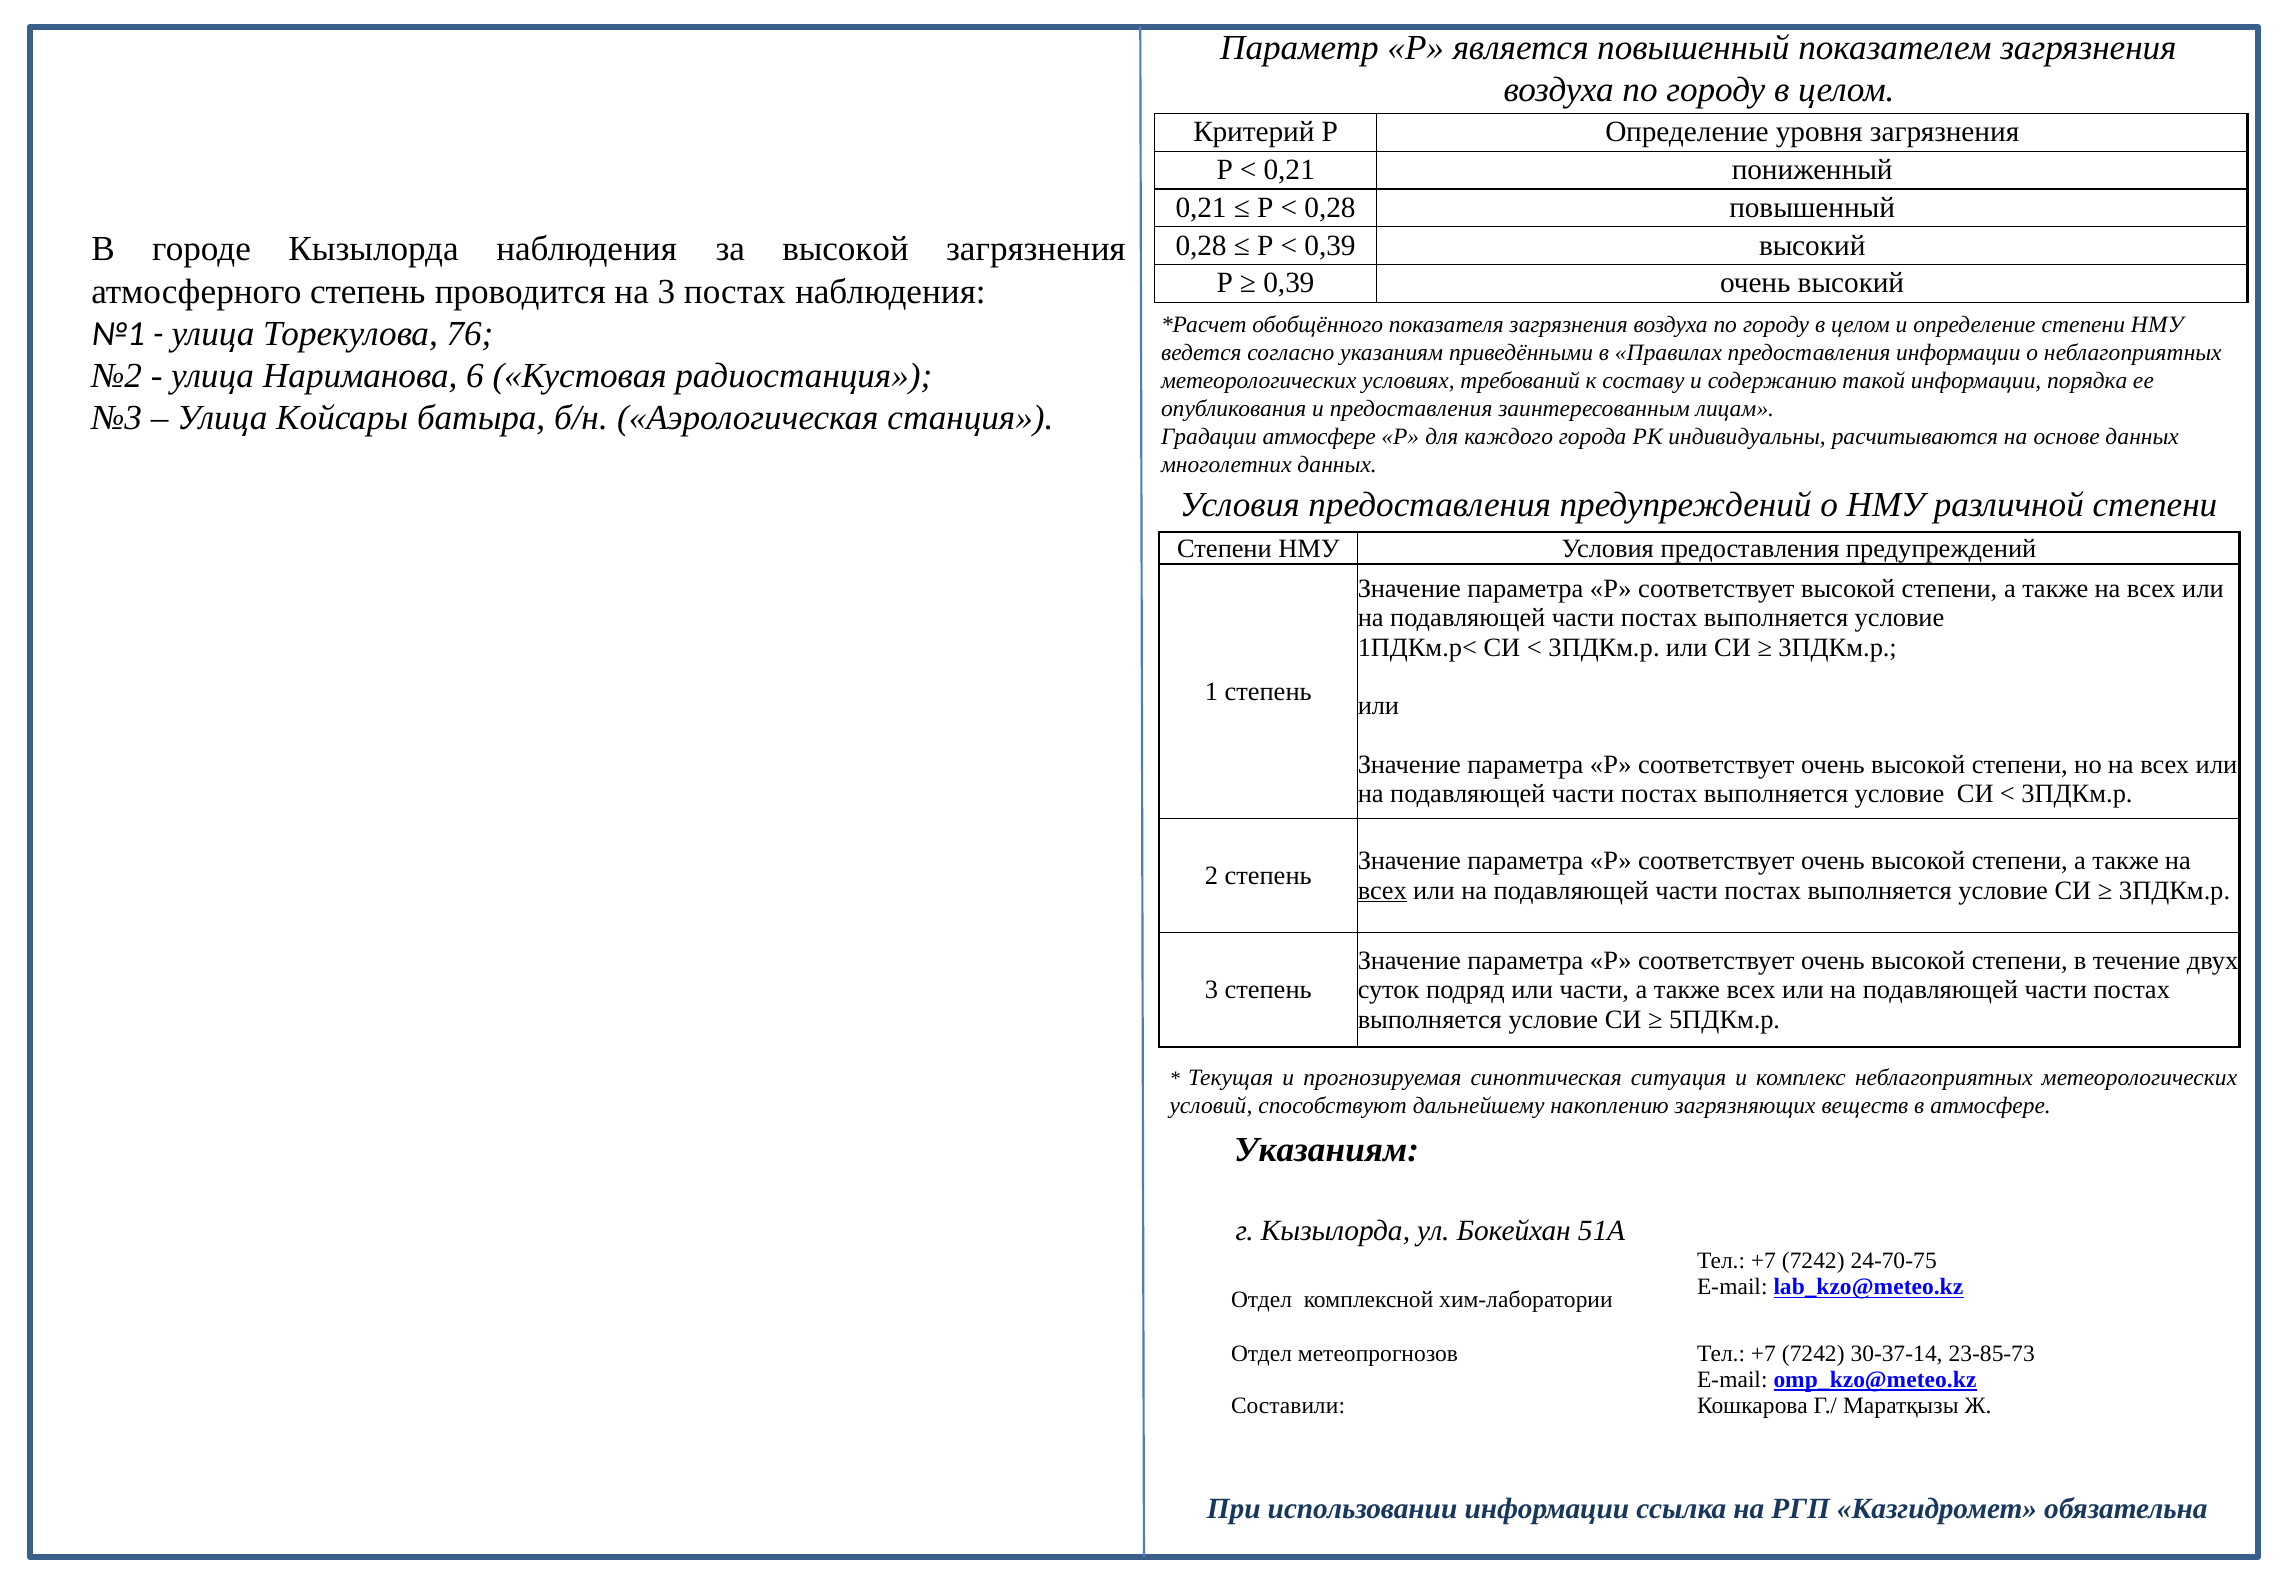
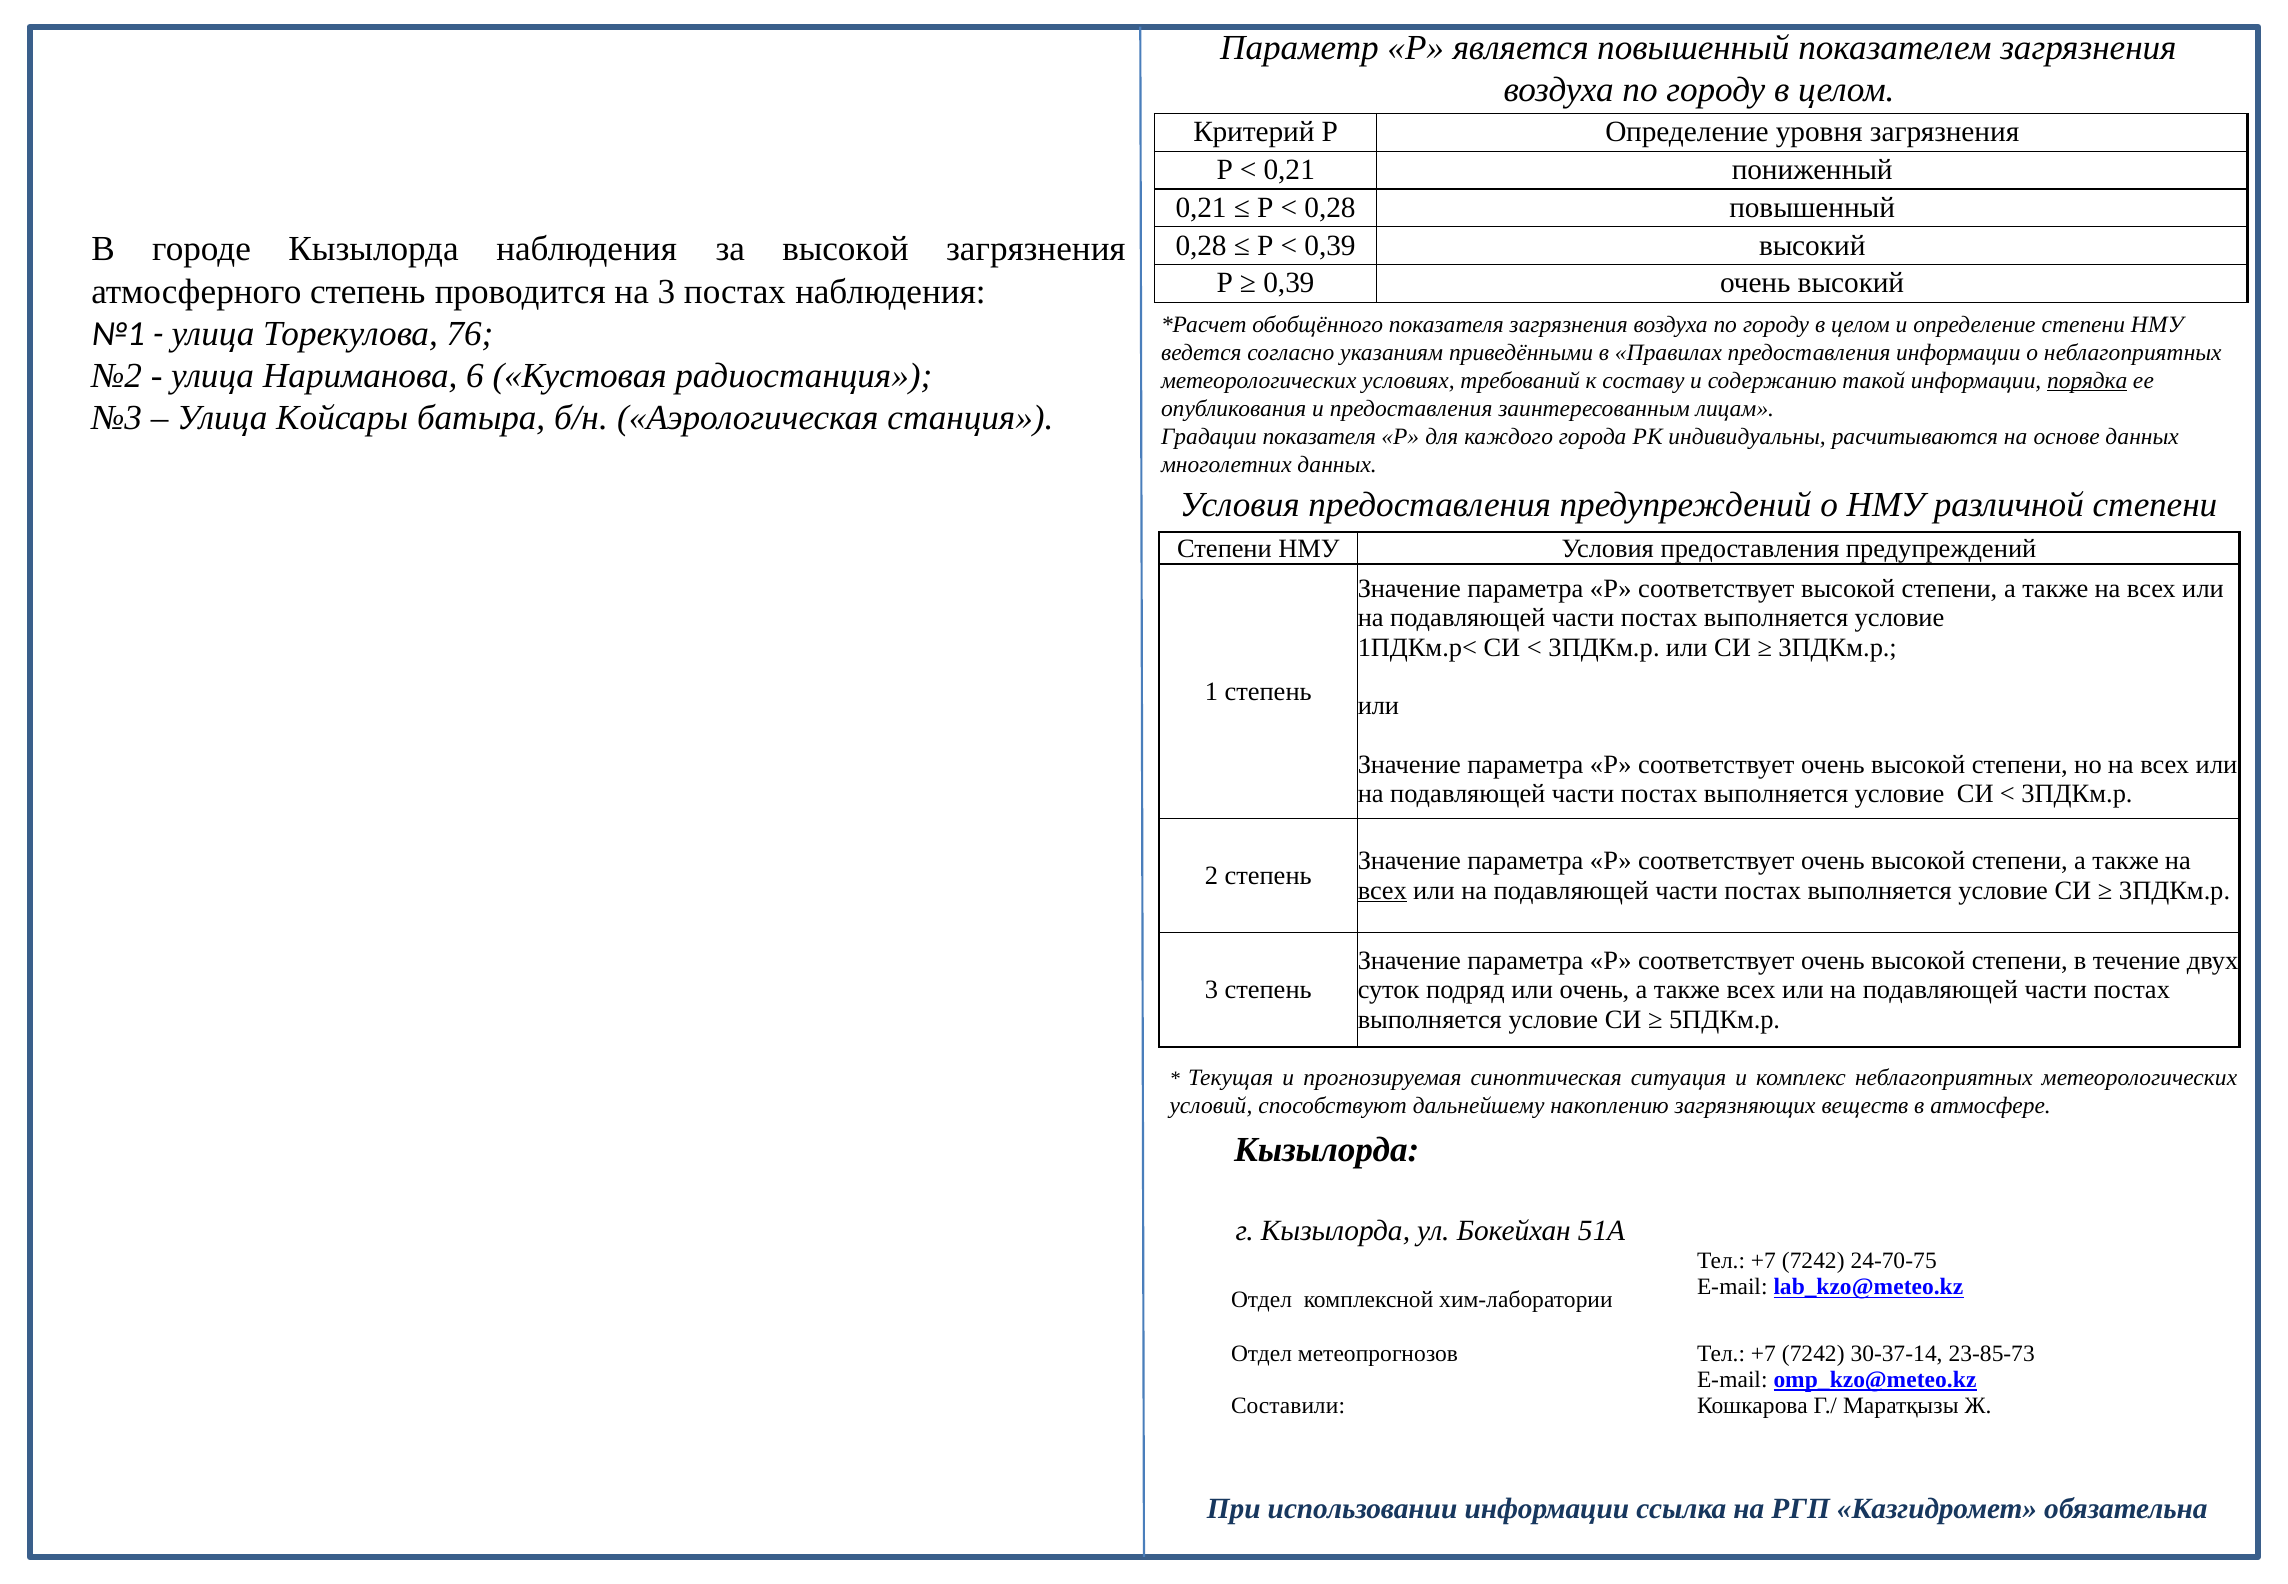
порядка underline: none -> present (2087, 381)
Градации атмосфере: атмосфере -> показателя (1319, 437)
или части: части -> очень (1594, 990)
Указаниям: Указаниям -> Кызылорда (1327, 1150)
